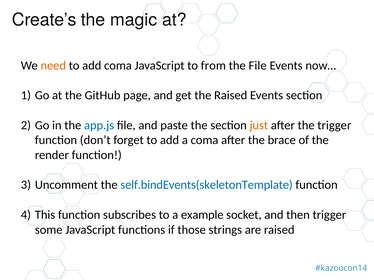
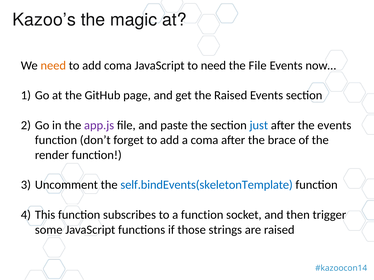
Create’s: Create’s -> Kazoo’s (44, 20)
to from: from -> need (213, 66)
app.js colour: blue -> purple (99, 125)
just colour: orange -> blue (259, 125)
the trigger: trigger -> events (334, 125)
a example: example -> function (202, 215)
